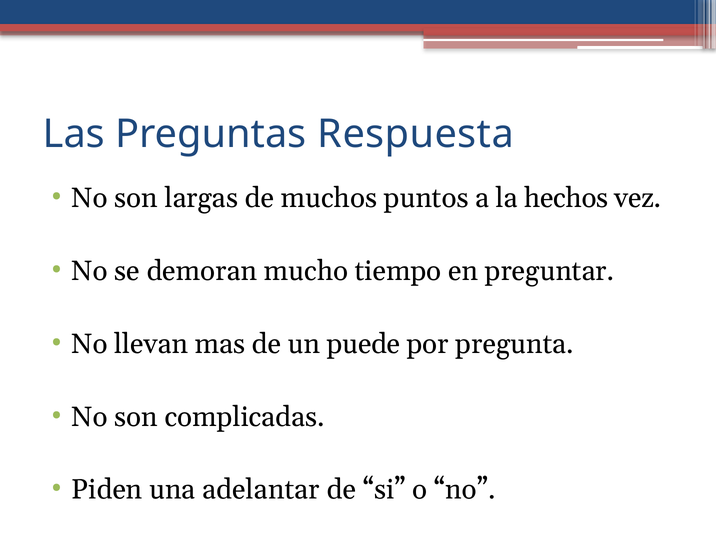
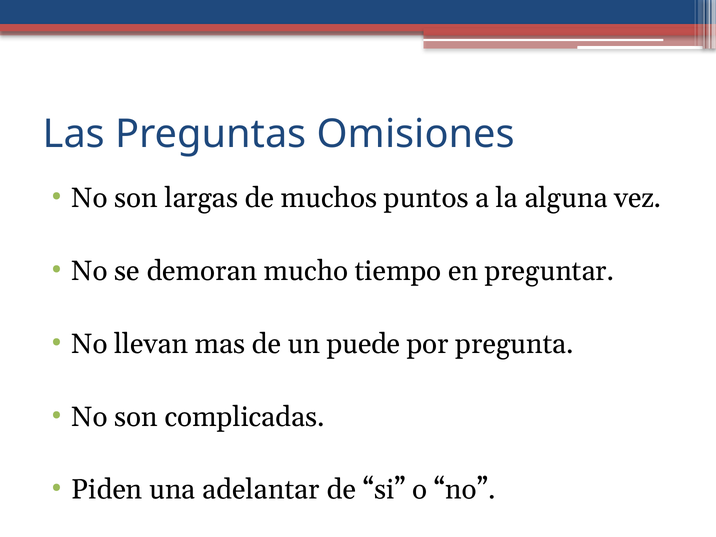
Respuesta: Respuesta -> Omisiones (416, 134)
hechos: hechos -> alguna (566, 198)
